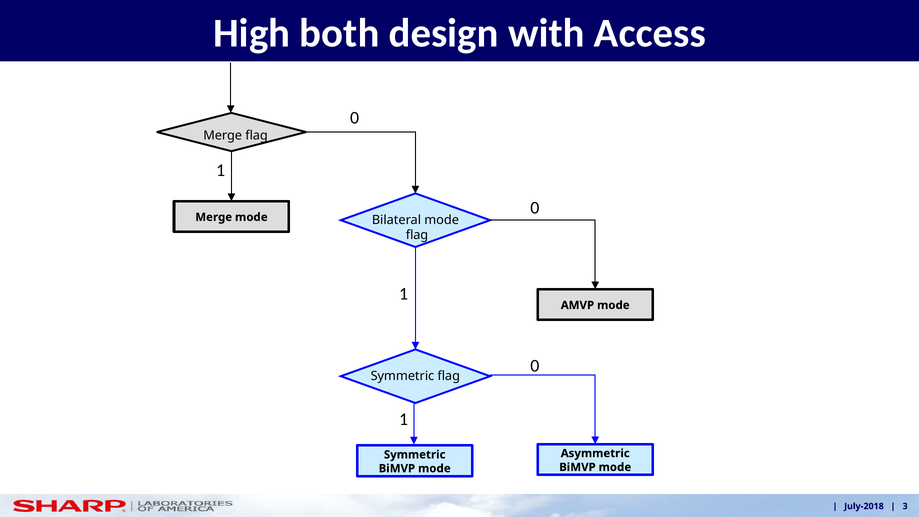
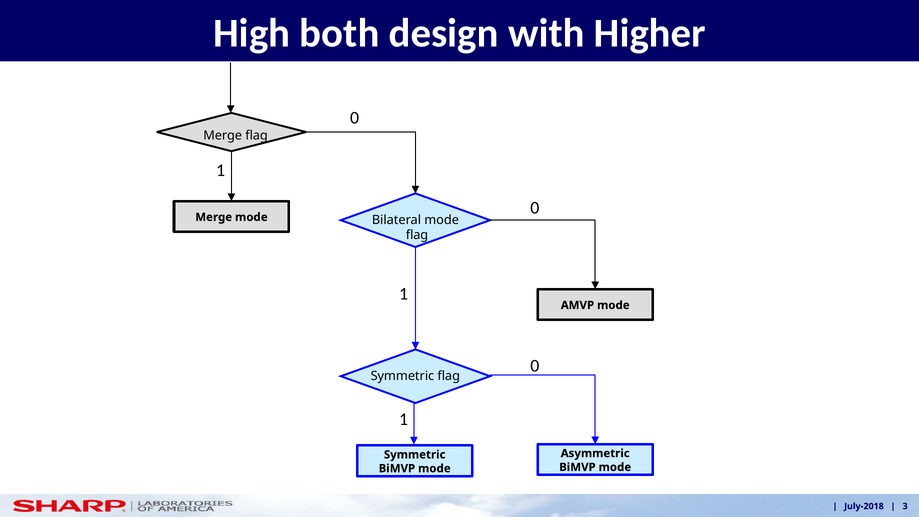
Access: Access -> Higher (650, 33)
